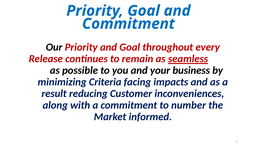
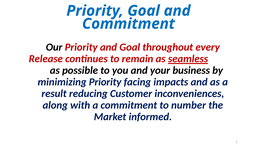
minimizing Criteria: Criteria -> Priority (105, 82)
